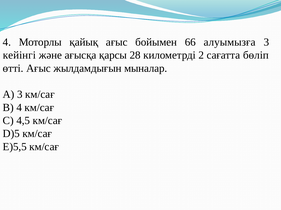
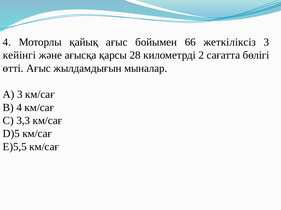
алуымызға: алуымызға -> жеткіліксіз (230, 42)
бөліп: бөліп -> бөлігі (256, 55)
4,5: 4,5 -> 3,3 (23, 121)
